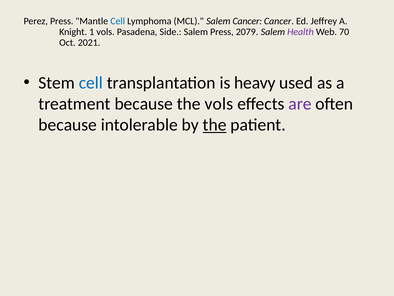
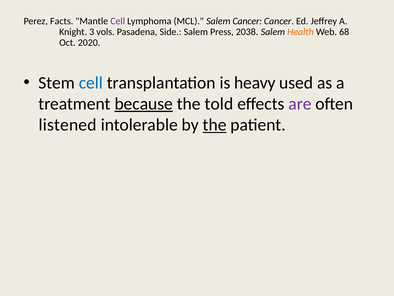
Perez Press: Press -> Facts (62, 21)
Cell colour: blue -> purple (118, 21)
1: 1 -> 3 (92, 32)
2079: 2079 -> 2038 (247, 32)
Health colour: purple -> orange (300, 32)
70: 70 -> 68 (344, 32)
2021: 2021 -> 2020 (89, 42)
because underline: none -> present (144, 104)
the vols: vols -> told (219, 104)
because: because -> listened (68, 125)
